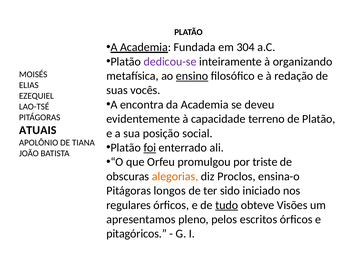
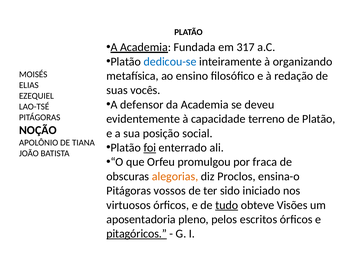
304: 304 -> 317 (246, 47)
dedicou-se colour: purple -> blue (170, 61)
ensino underline: present -> none (192, 76)
encontra: encontra -> defensor (142, 104)
ATUAIS: ATUAIS -> NOÇÃO (38, 130)
triste: triste -> fraca (265, 162)
longos: longos -> vossos (170, 190)
regulares: regulares -> virtuosos (129, 205)
apresentamos: apresentamos -> aposentadoria (141, 219)
pitagóricos underline: none -> present (137, 233)
